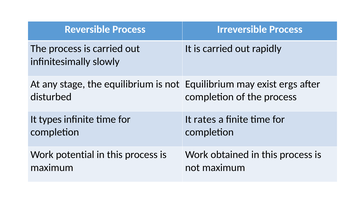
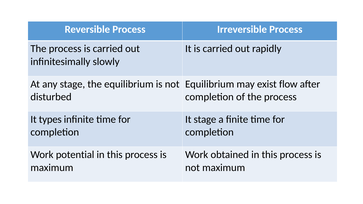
ergs: ergs -> flow (288, 84)
It rates: rates -> stage (205, 119)
